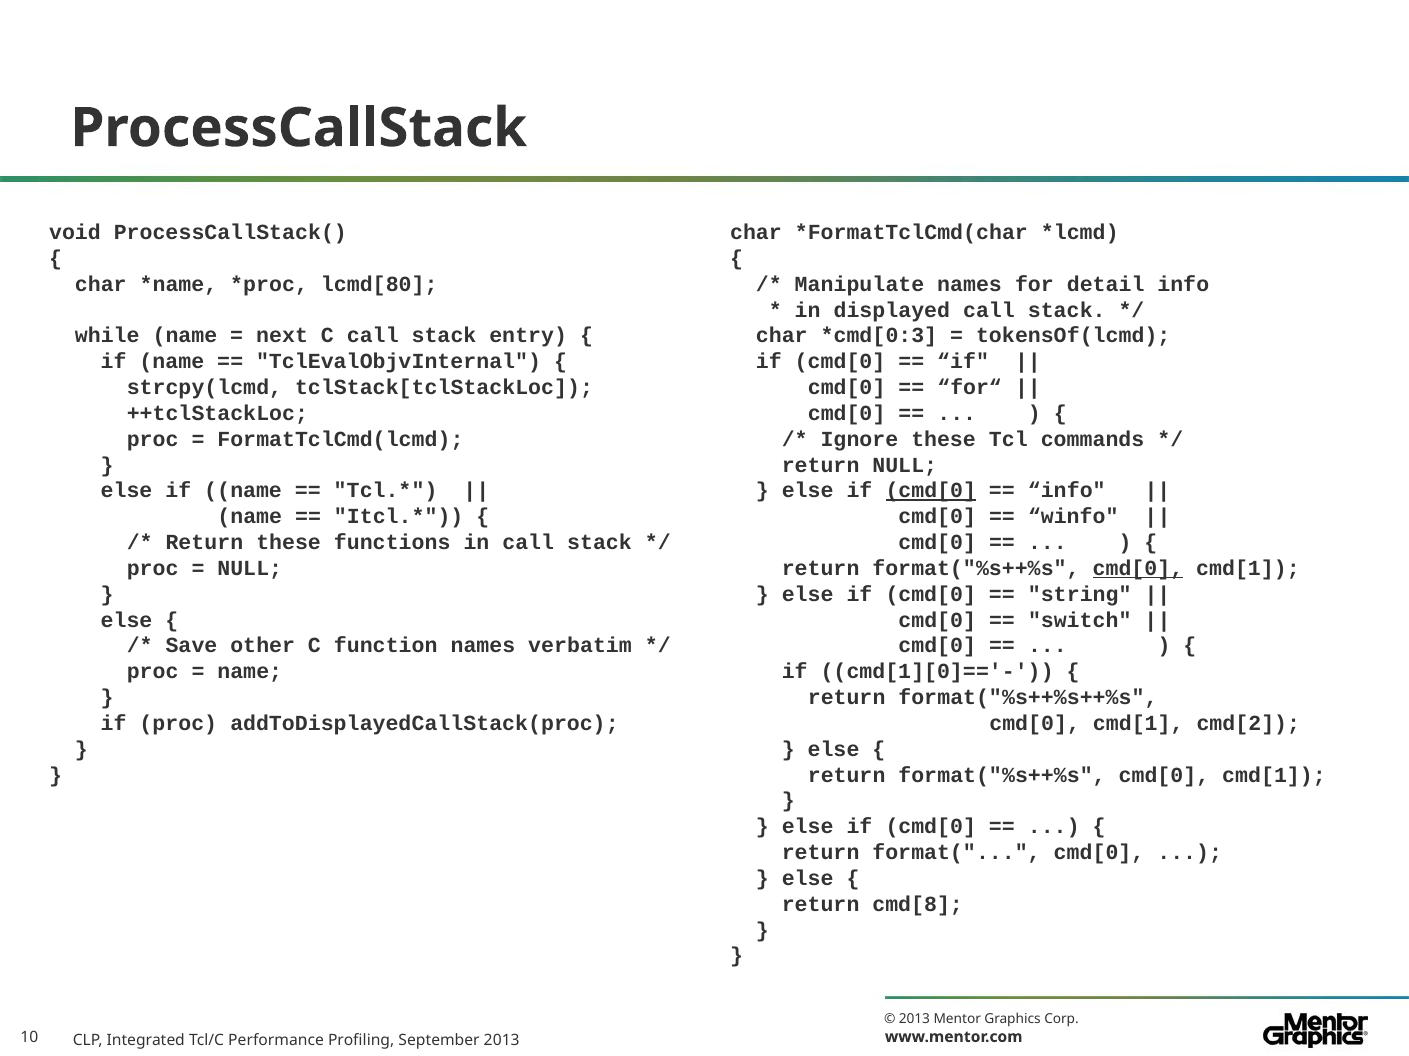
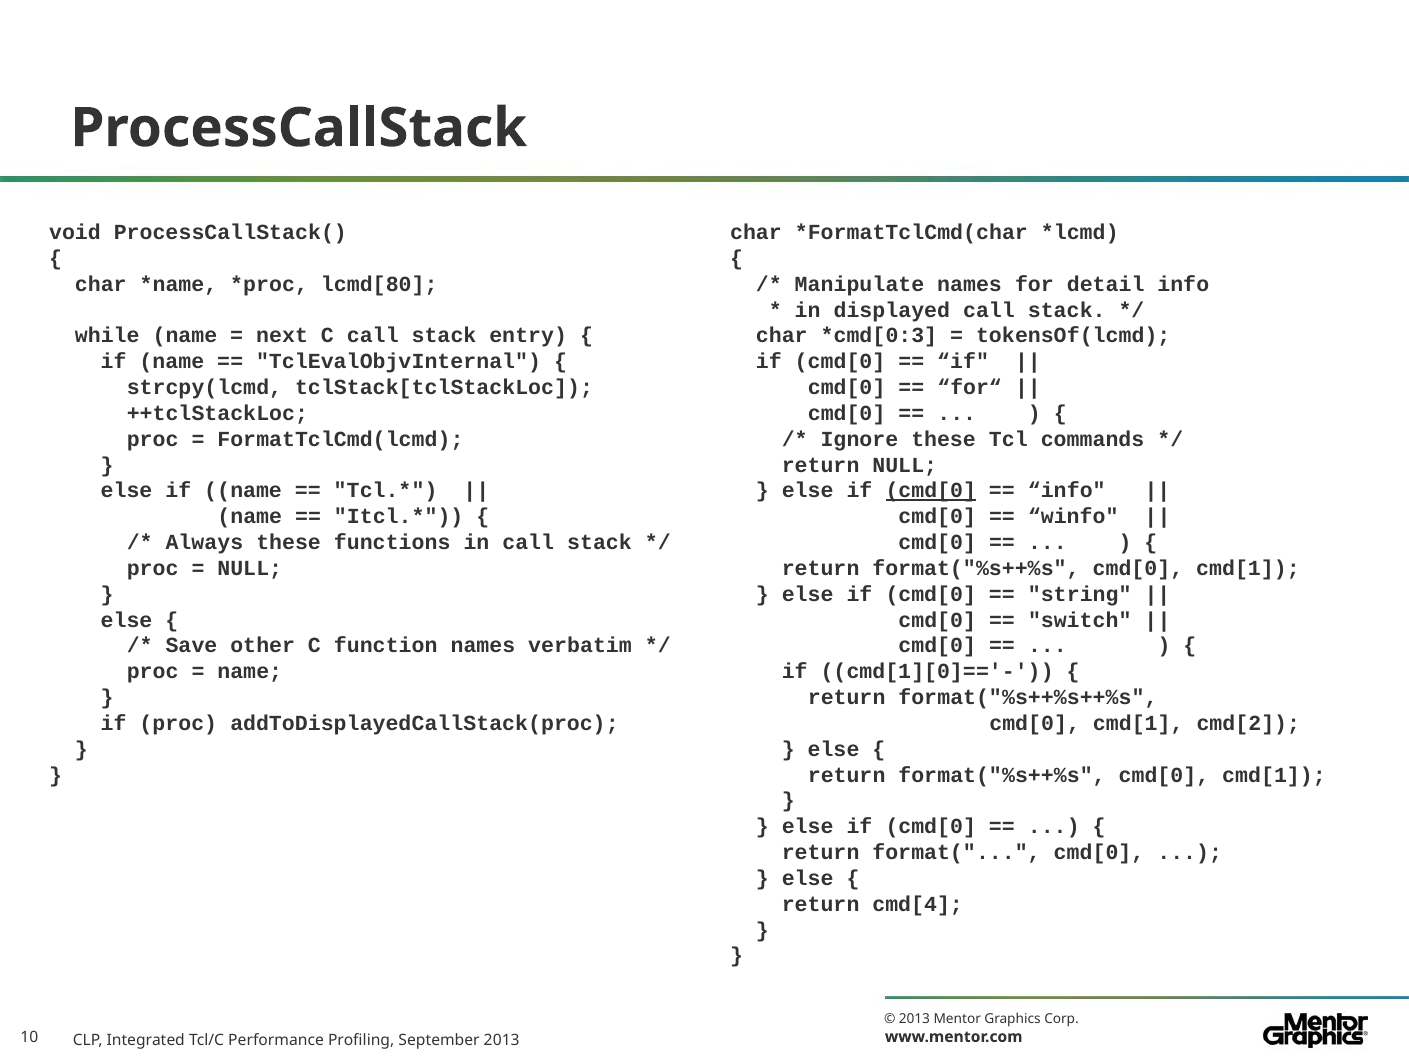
Return: Return -> Always (204, 543)
cmd[0 underline: present -> none (1138, 569)
cmd[8: cmd[8 -> cmd[4 (918, 905)
